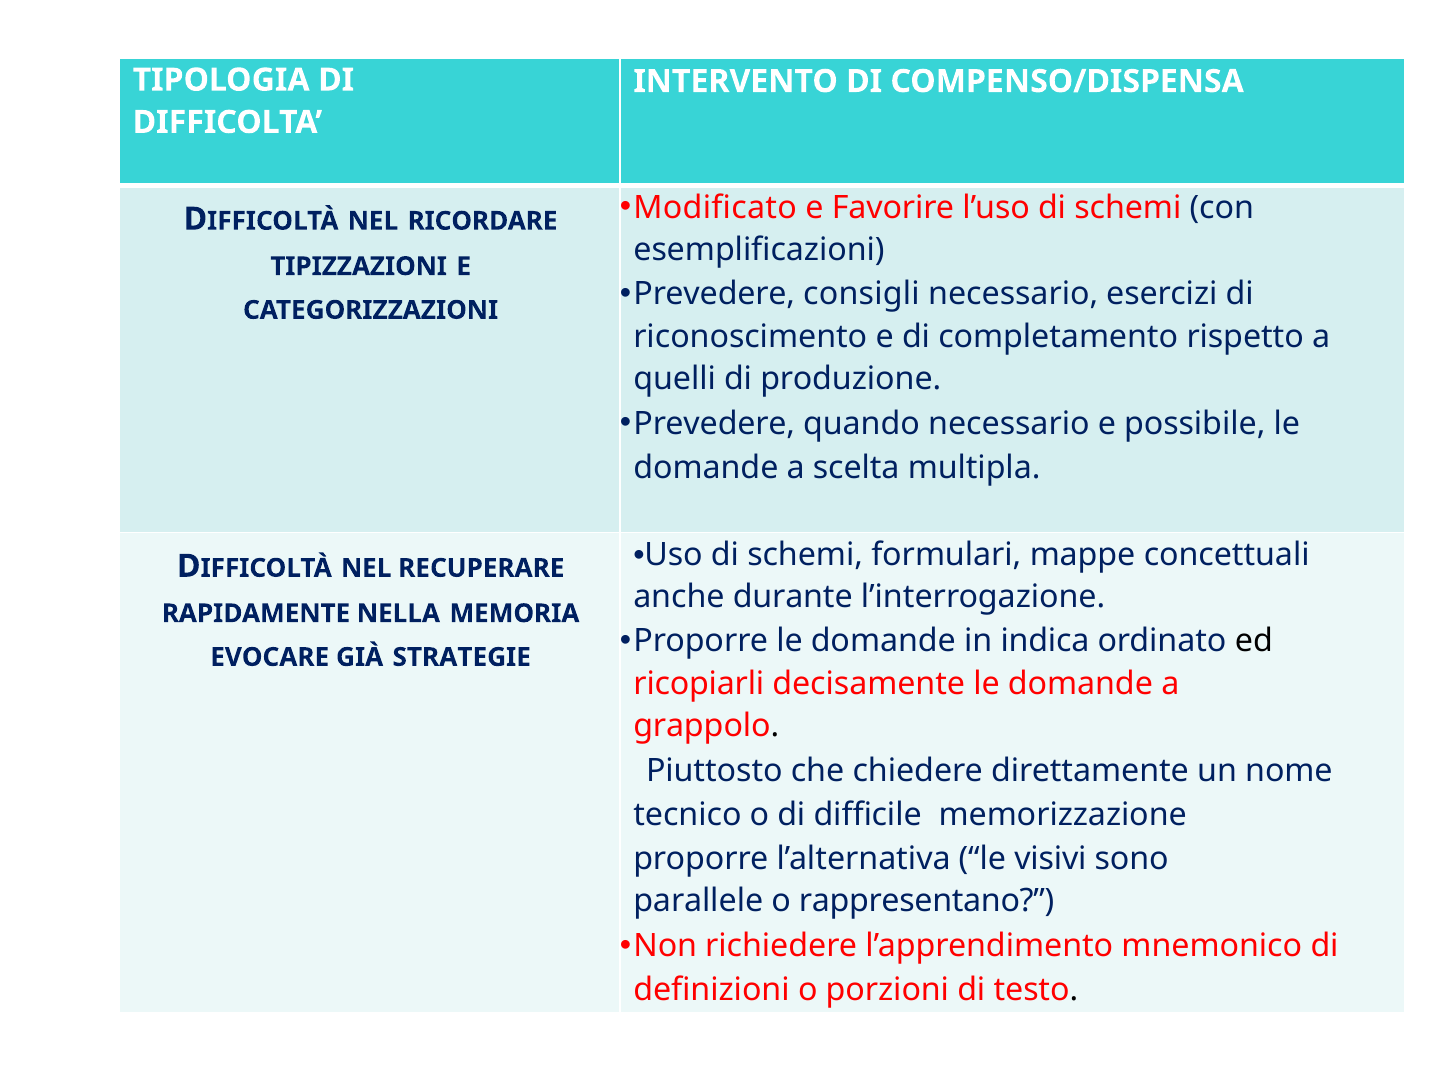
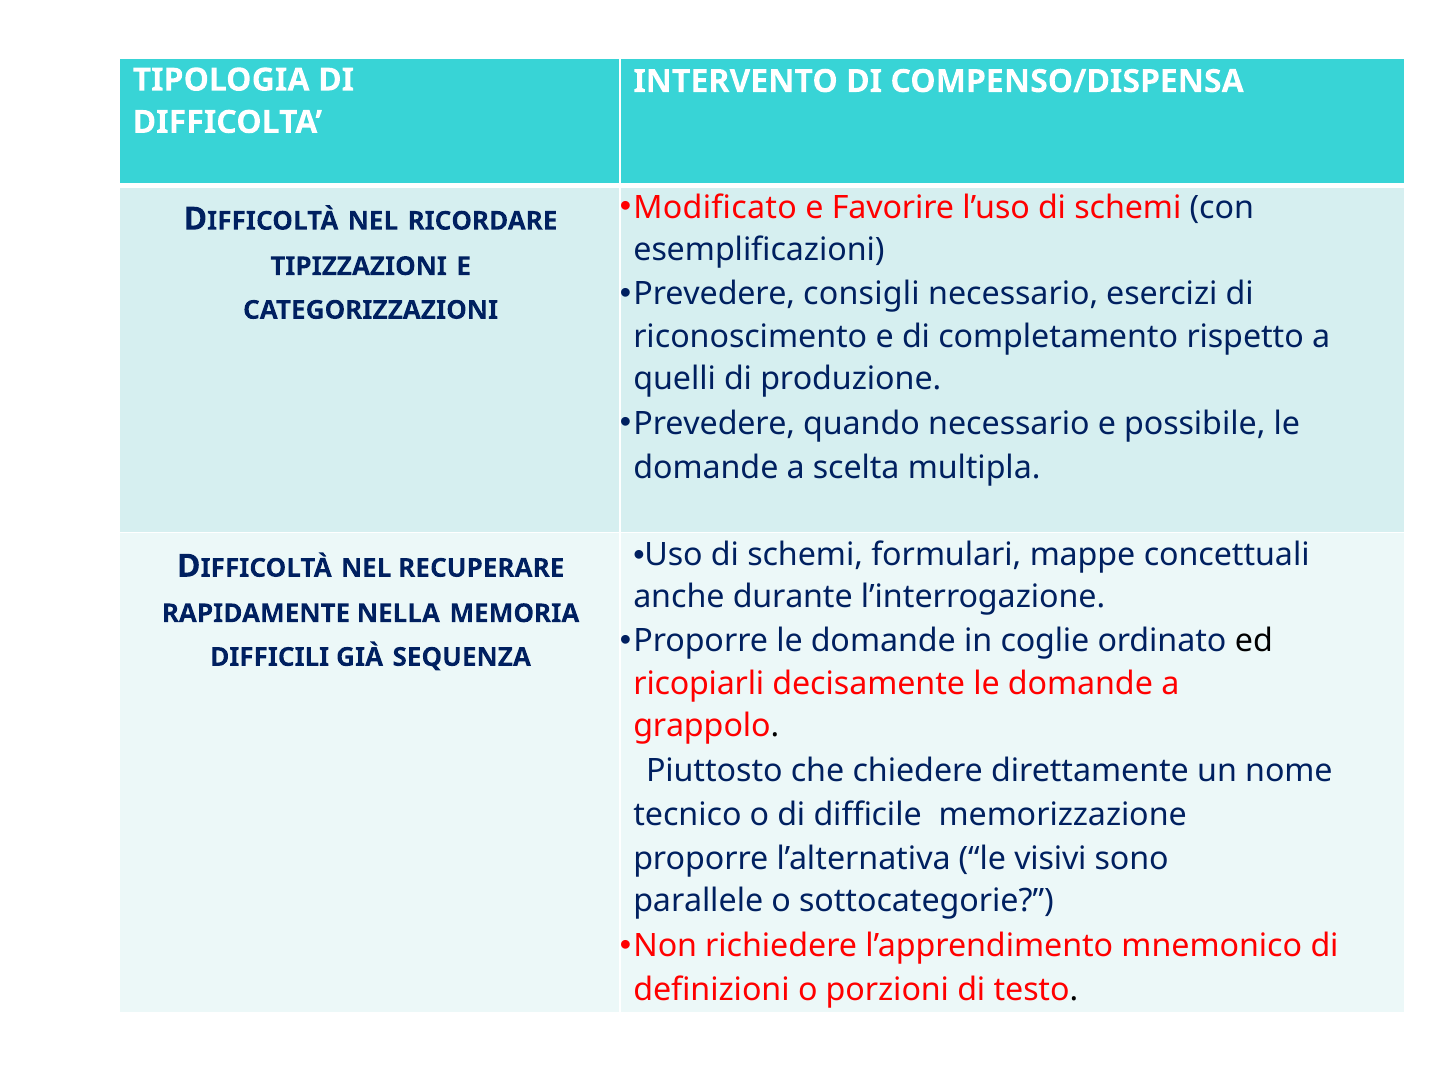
indica: indica -> coglie (1045, 641)
EVOCARE: EVOCARE -> DIFFICILI (270, 657)
STRATEGIE: STRATEGIE -> SEQUENZA (462, 657)
rappresentano: rappresentano -> sottocategorie (926, 901)
